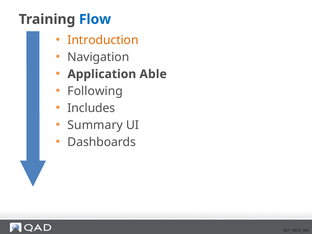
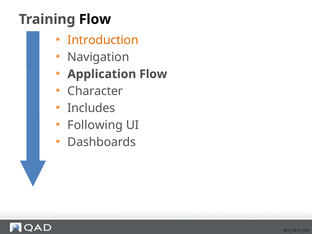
Flow colour: blue -> black (95, 19)
Application Able: Able -> Flow (153, 74)
Following: Following -> Character (95, 91)
Summary: Summary -> Following (95, 125)
